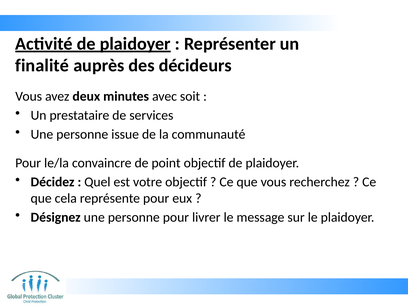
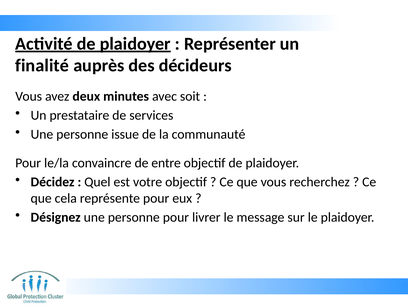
point: point -> entre (166, 163)
